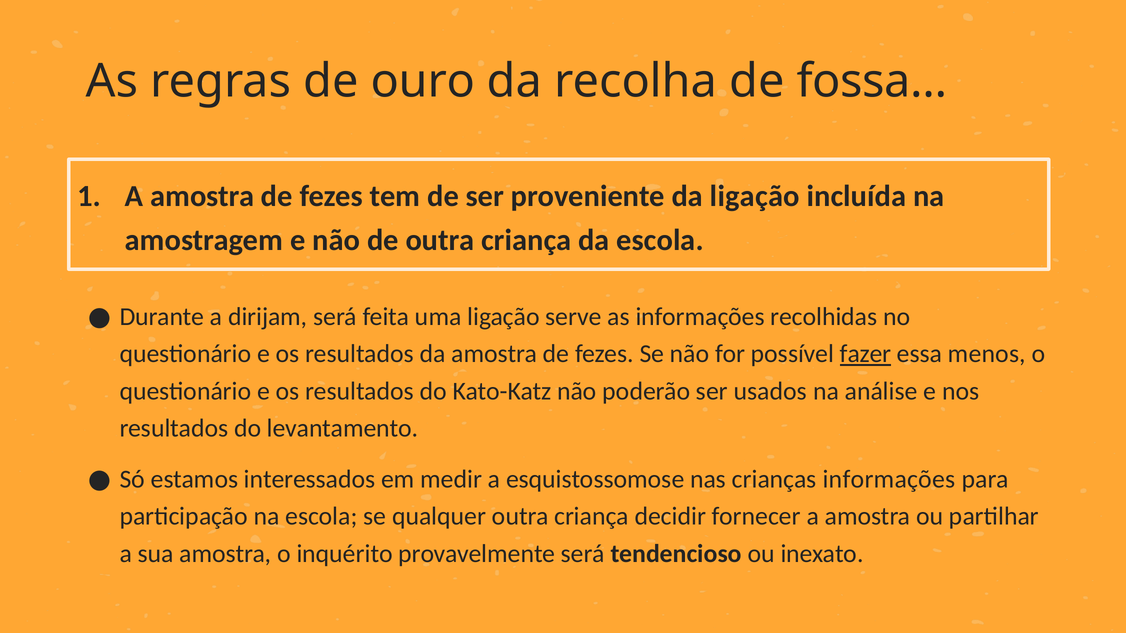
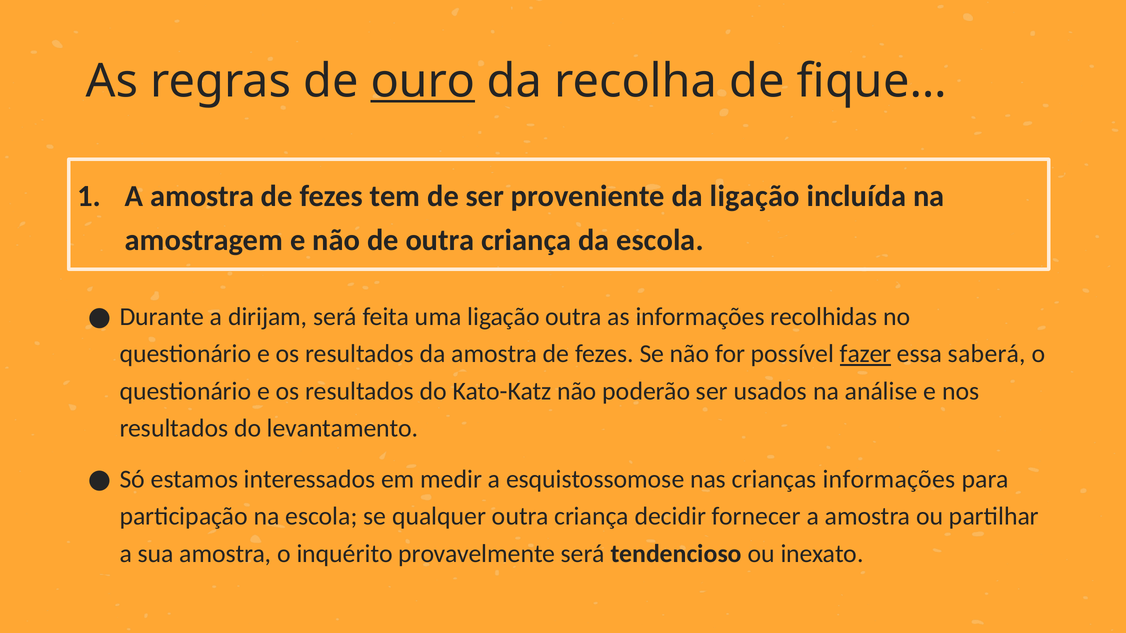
ouro underline: none -> present (423, 81)
fossa…: fossa… -> fique… (872, 81)
ligação serve: serve -> outra (574, 317)
menos: menos -> saberá (987, 354)
